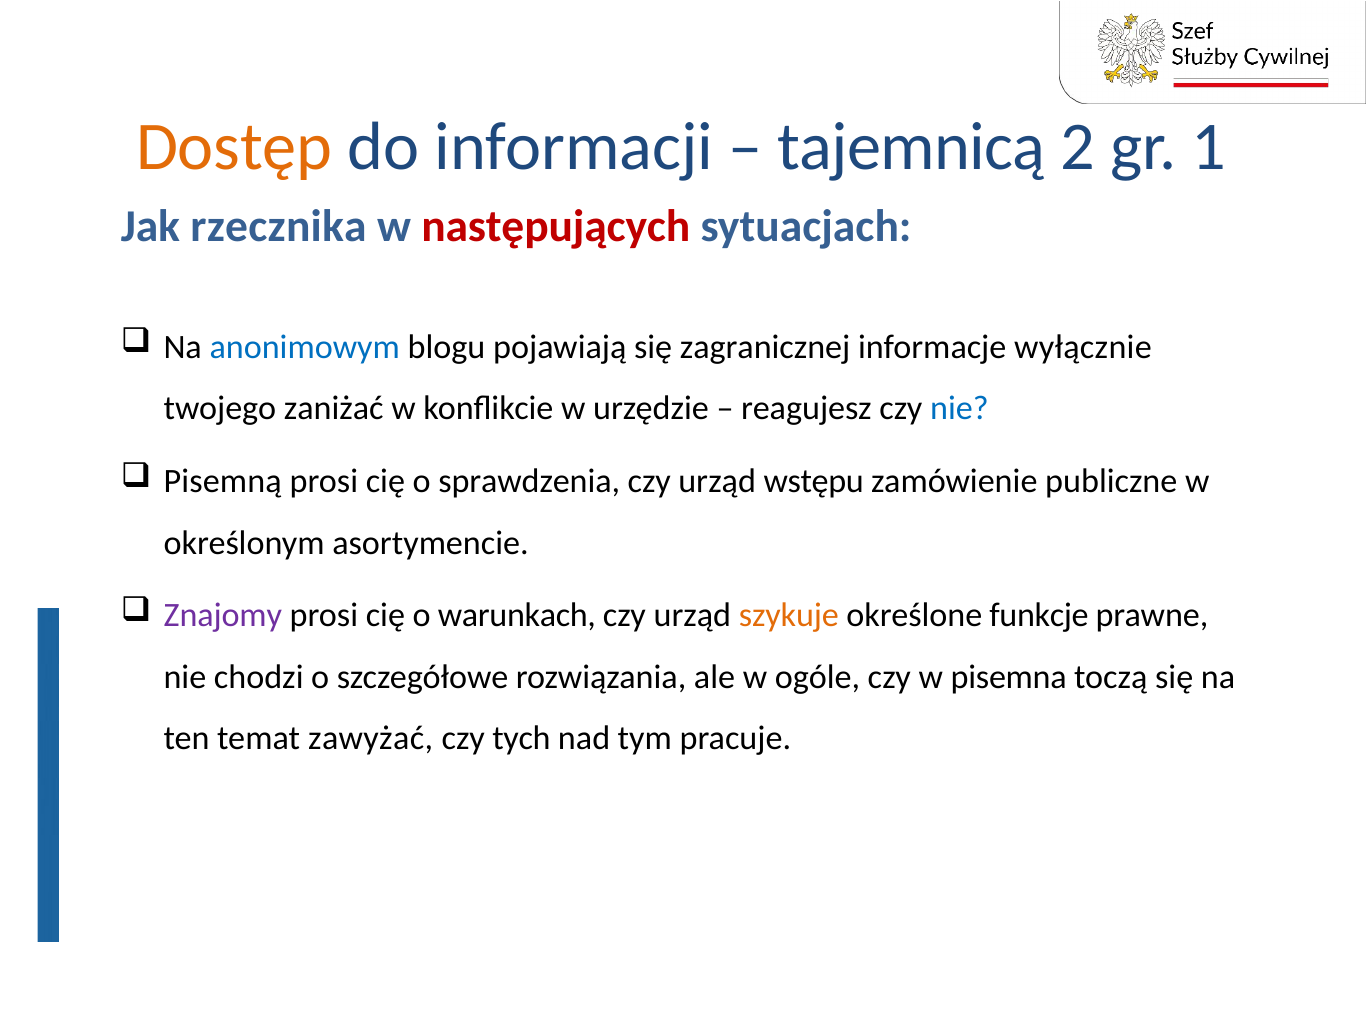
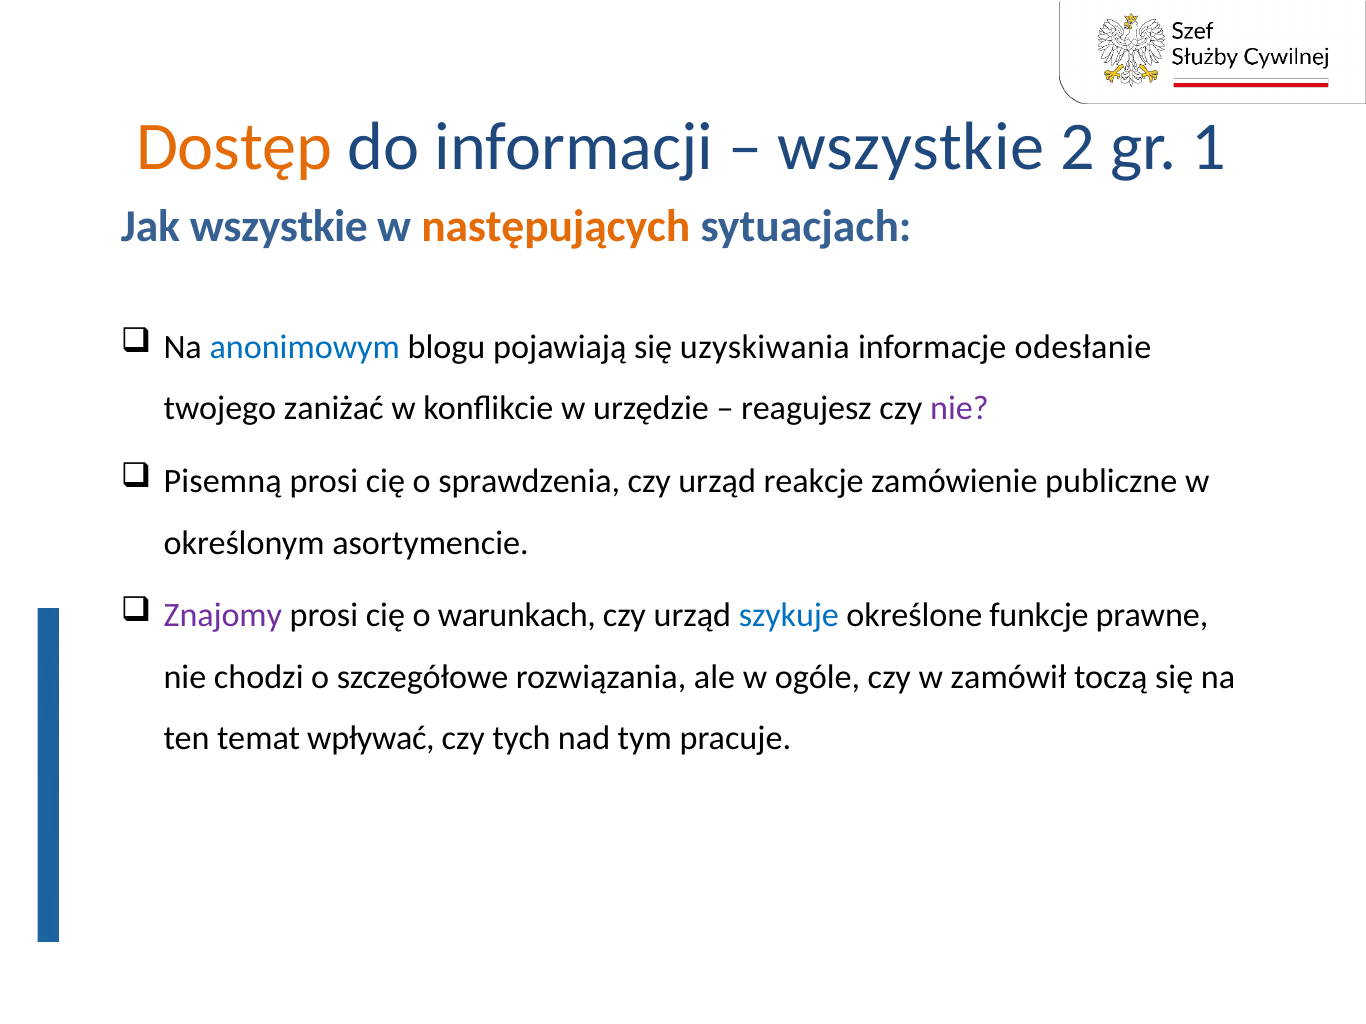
tajemnicą: tajemnicą -> wszystkie (911, 147)
Jak rzecznika: rzecznika -> wszystkie (279, 227)
następujących colour: red -> orange (556, 227)
zagranicznej: zagranicznej -> uzyskiwania (765, 347)
wyłącznie: wyłącznie -> odesłanie (1083, 347)
nie colour: blue -> purple (959, 409)
wstępu: wstępu -> reakcje (814, 482)
szykuje colour: orange -> blue (789, 616)
pisemna: pisemna -> zamówił (1009, 677)
zawyżać: zawyżać -> wpływać (371, 739)
